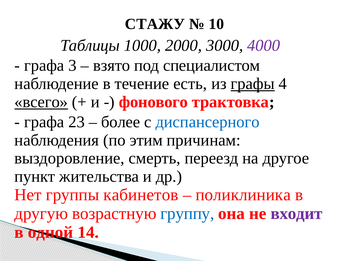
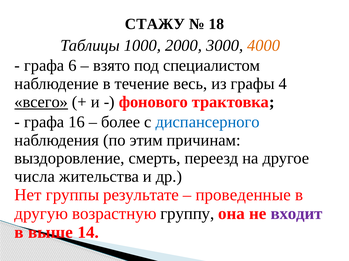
10: 10 -> 18 (216, 24)
4000 colour: purple -> orange (264, 46)
3: 3 -> 6 (72, 66)
есть: есть -> весь (190, 84)
графы underline: present -> none (253, 84)
23: 23 -> 16 (77, 122)
пункт: пункт -> числа (35, 177)
кабинетов: кабинетов -> результате (141, 195)
поликлиника: поликлиника -> проведенные (243, 195)
группу colour: blue -> black (187, 214)
одной: одной -> выше (51, 233)
